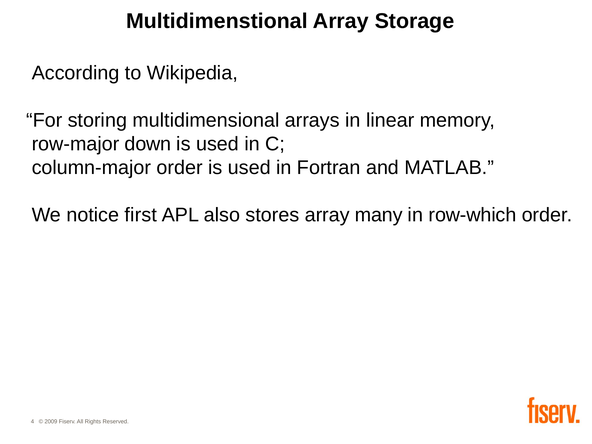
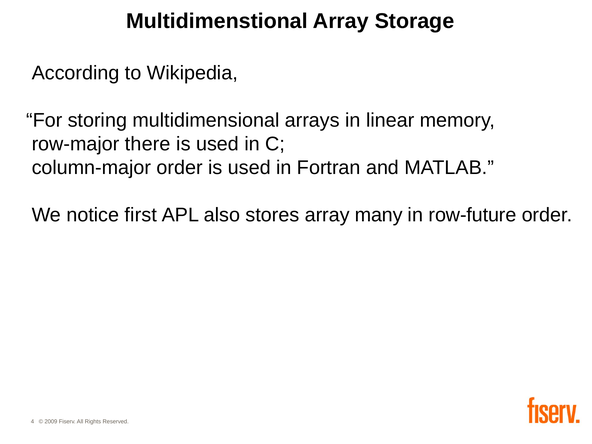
down: down -> there (148, 144)
row-which: row-which -> row-future (472, 215)
